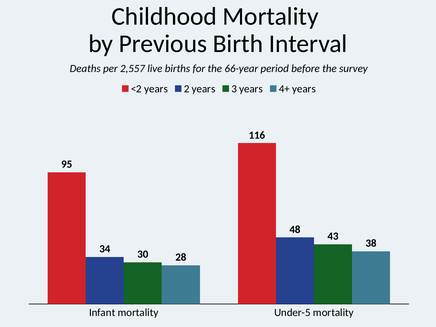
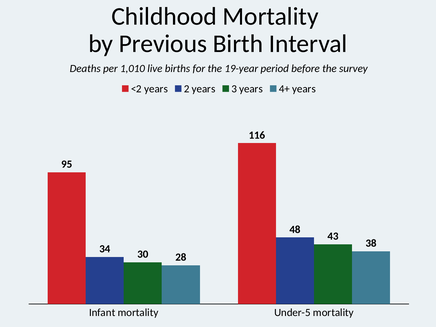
2,557: 2,557 -> 1,010 (133, 68)
66-year: 66-year -> 19-year (241, 68)
